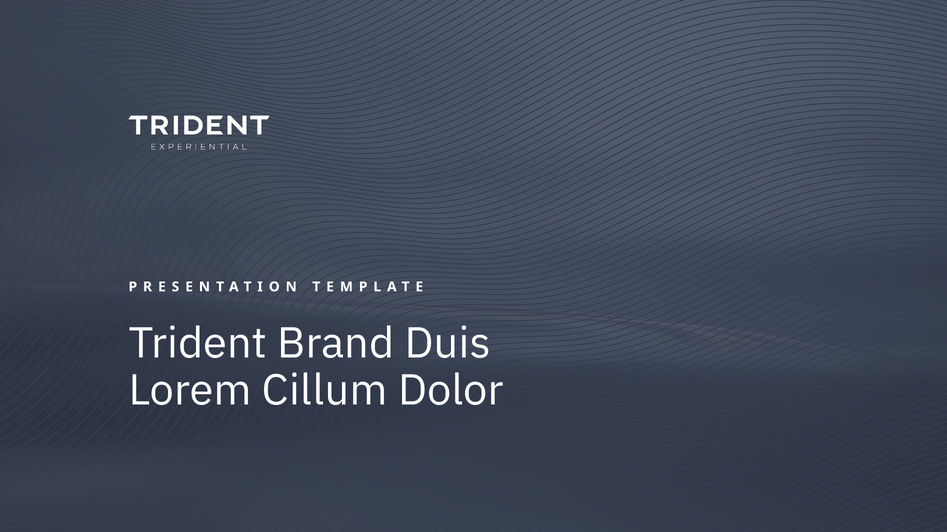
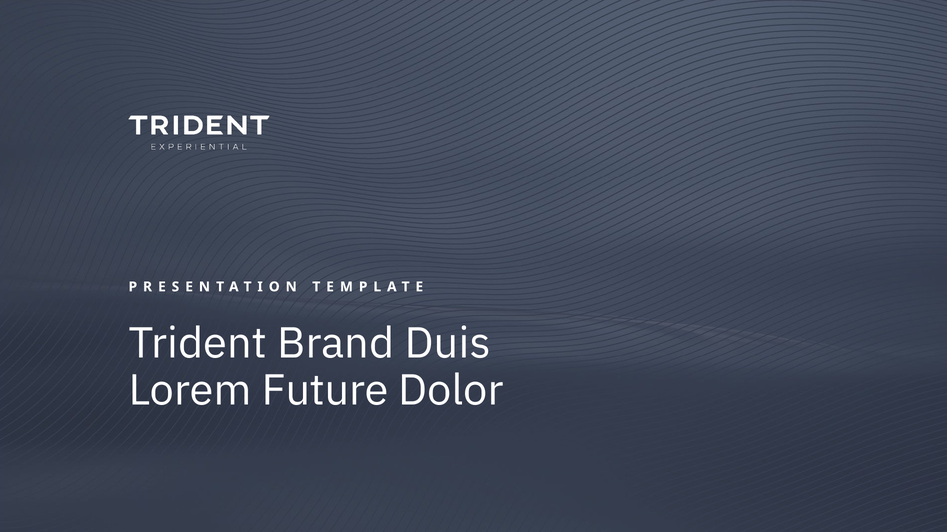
Cillum: Cillum -> Future (325, 391)
